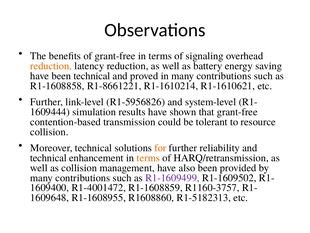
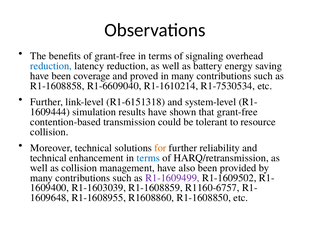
reduction colour: orange -> blue (51, 66)
been technical: technical -> coverage (92, 76)
R1-8661221: R1-8661221 -> R1-6609040 (114, 86)
R1-1610621: R1-1610621 -> R1-7530534 (228, 86)
R1-5956826: R1-5956826 -> R1-6151318 (136, 102)
terms colour: orange -> blue (148, 158)
R1-4001472: R1-4001472 -> R1-1603039 (99, 187)
R1160-3757: R1160-3757 -> R1160-6757 (212, 187)
R1-5182313: R1-5182313 -> R1-1608850 (204, 197)
